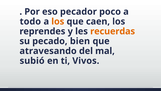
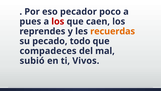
todo: todo -> pues (30, 21)
los colour: orange -> red (58, 21)
bien: bien -> todo (80, 41)
atravesando: atravesando -> compadeces (48, 51)
